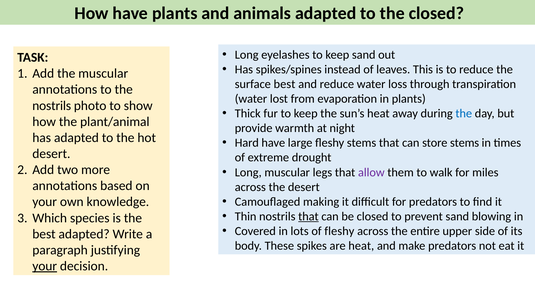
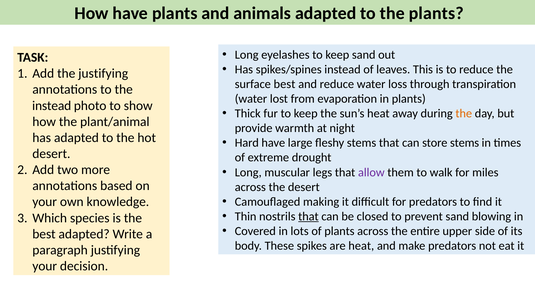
the closed: closed -> plants (436, 13)
the muscular: muscular -> justifying (103, 73)
nostrils: nostrils -> instead (52, 106)
the colour: blue -> orange (464, 113)
of fleshy: fleshy -> plants (339, 231)
your underline: present -> none (45, 266)
